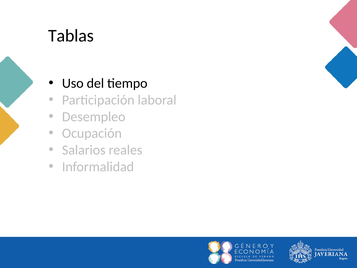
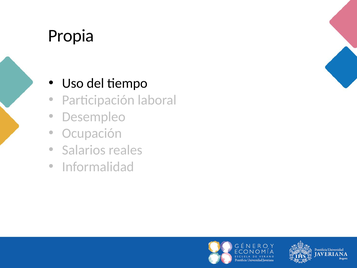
Tablas: Tablas -> Propia (71, 36)
